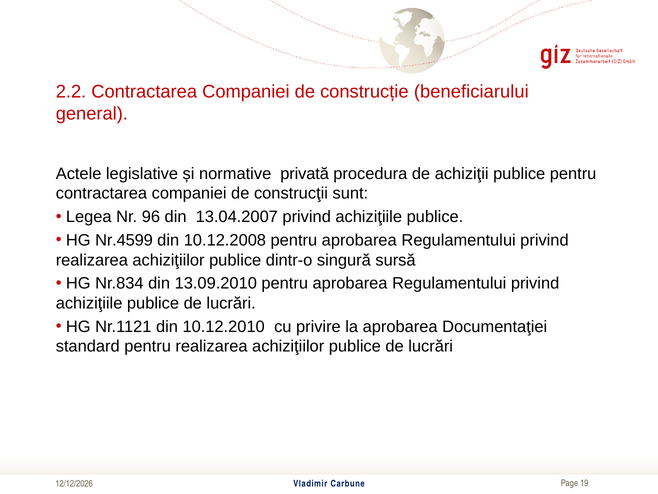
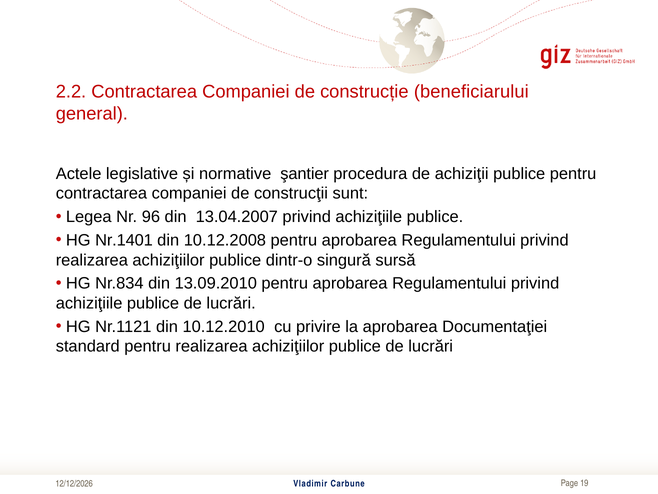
privată: privată -> şantier (305, 174)
Nr.4599: Nr.4599 -> Nr.1401 (124, 240)
